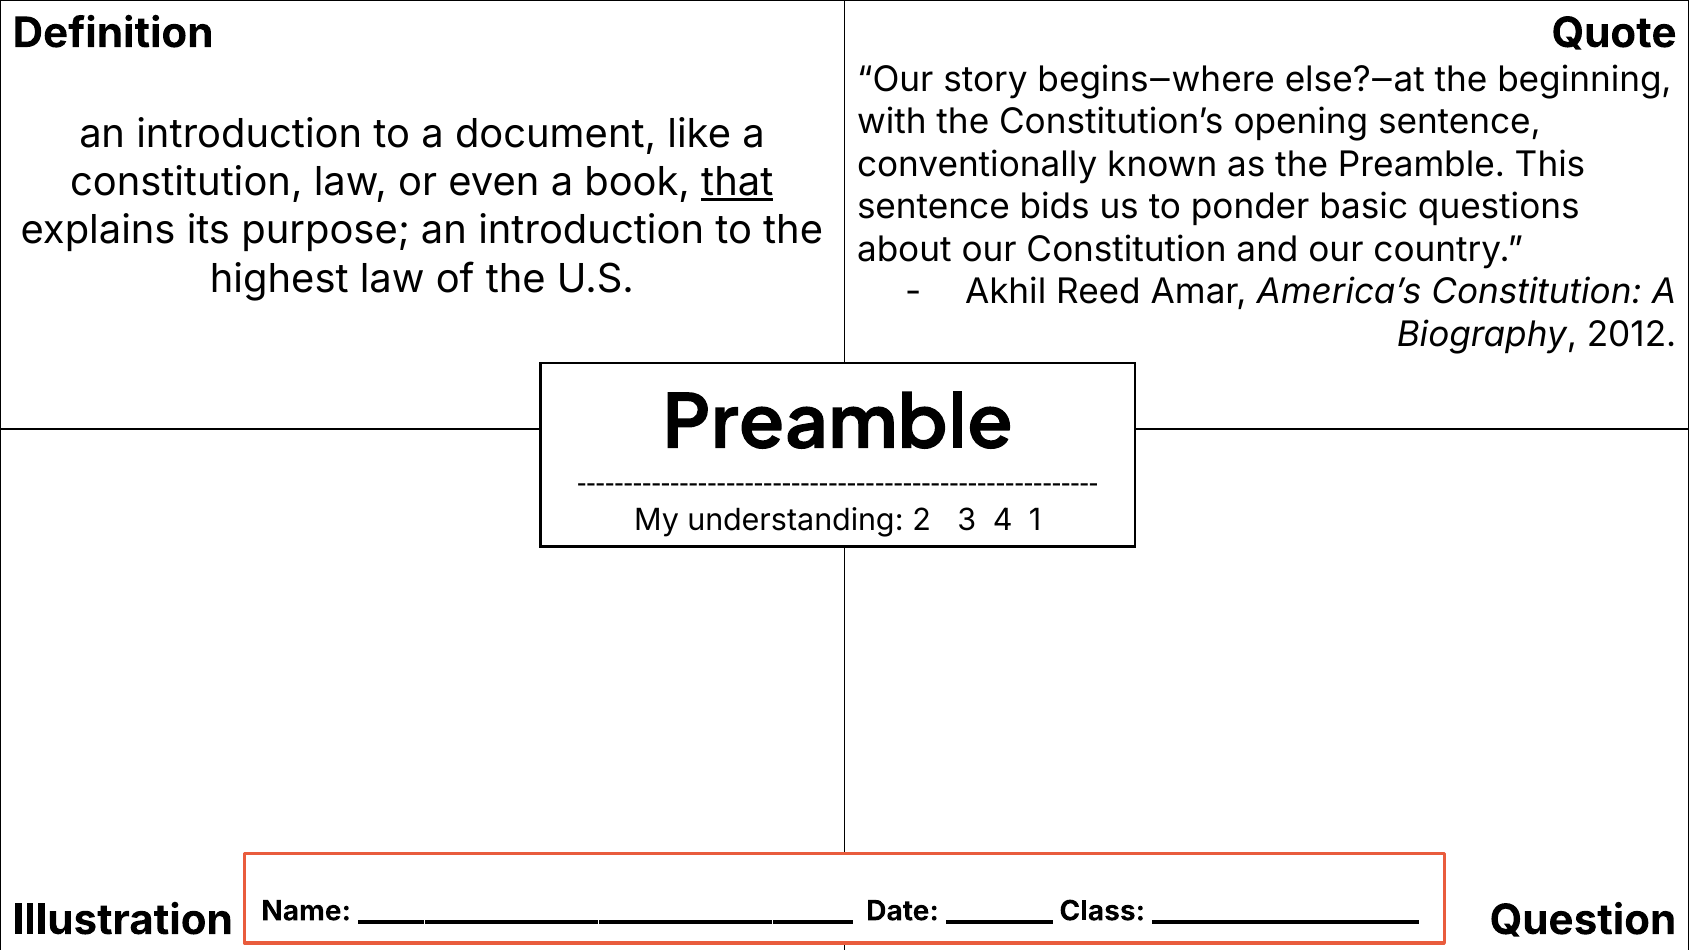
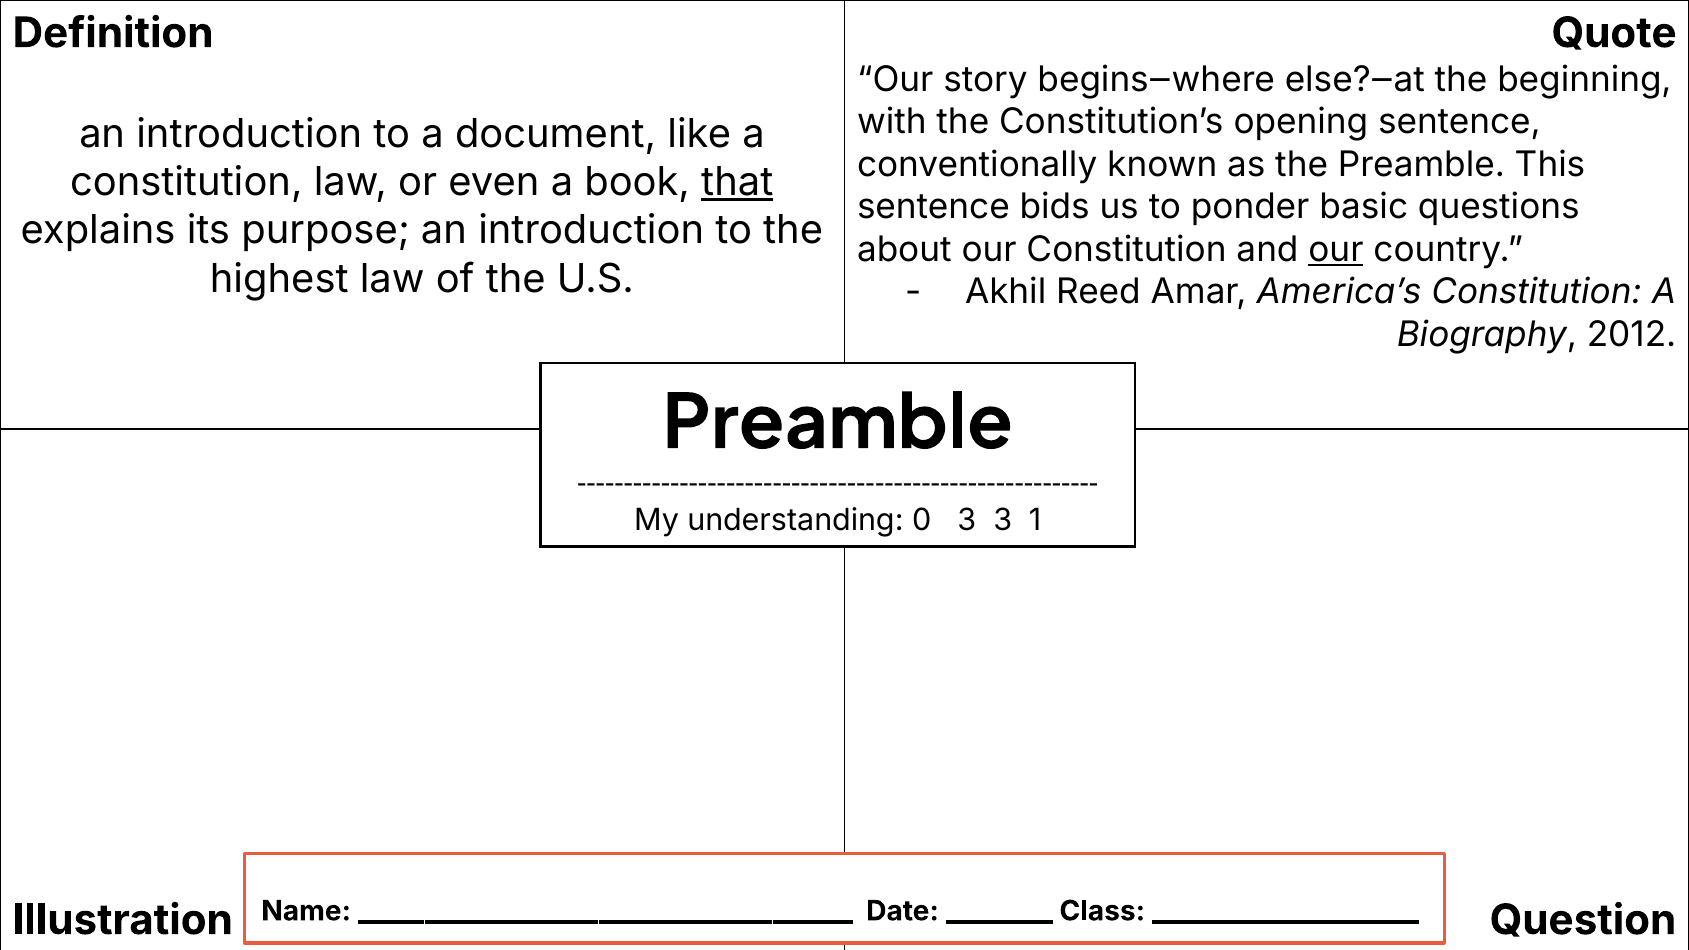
our underline: none -> present (1336, 250)
2: 2 -> 0 (922, 520)
3 4: 4 -> 3 (1003, 520)
